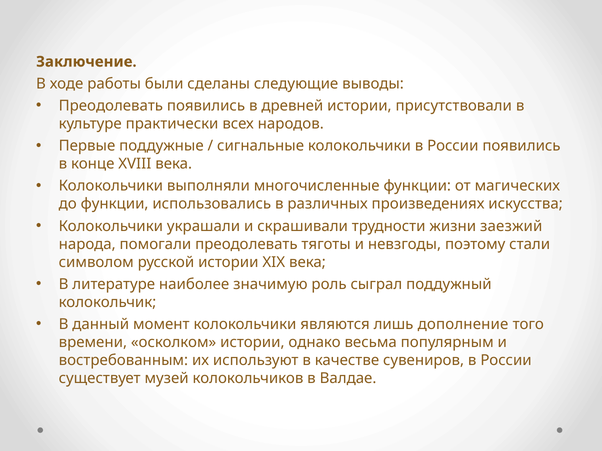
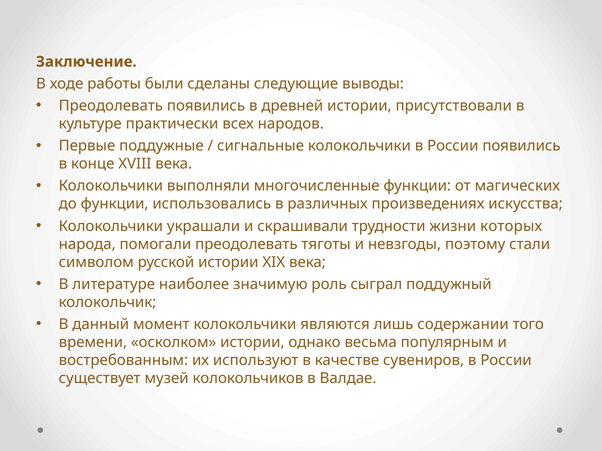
заезжий: заезжий -> которых (511, 226)
дополнение: дополнение -> содержании (463, 325)
